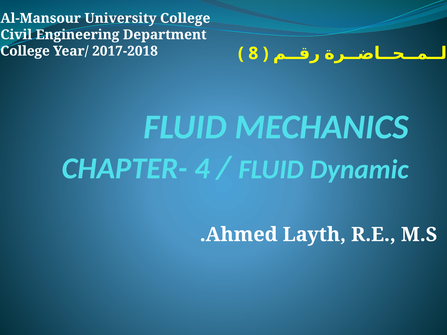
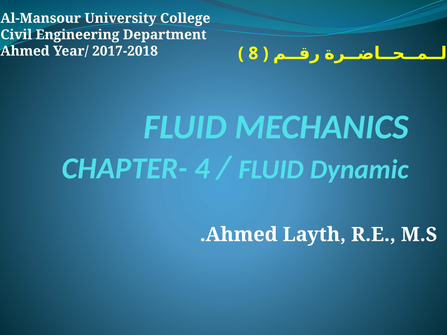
College: College -> Ahmed (25, 51)
